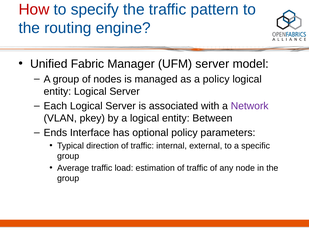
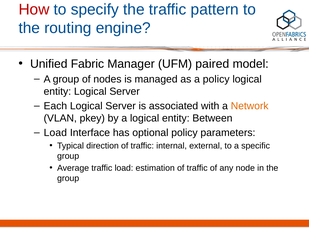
UFM server: server -> paired (212, 64)
Network colour: purple -> orange (250, 106)
Ends: Ends -> Load (55, 133)
